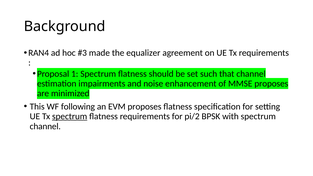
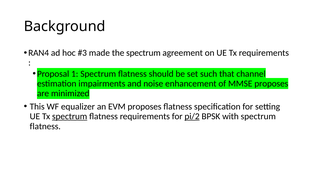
the equalizer: equalizer -> spectrum (143, 53)
following: following -> equalizer (78, 107)
pi/2 underline: none -> present (192, 116)
channel: channel -> flatness (45, 126)
